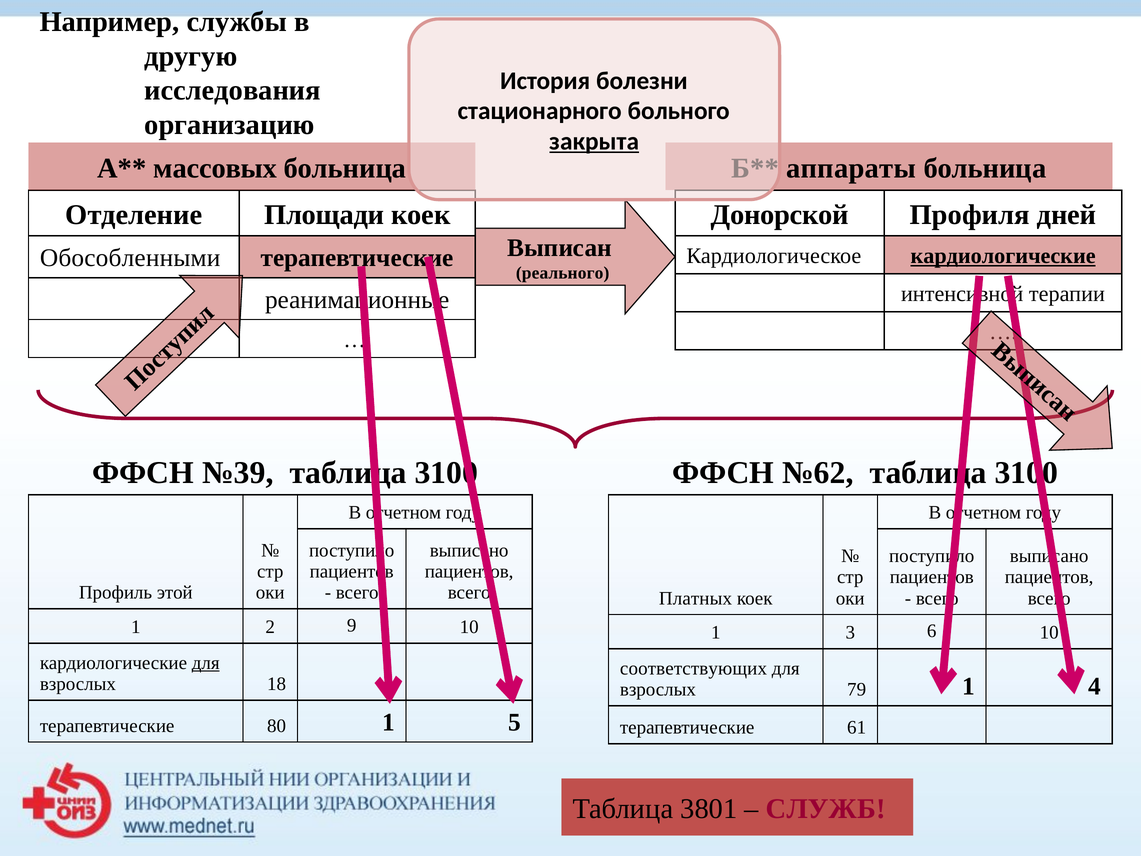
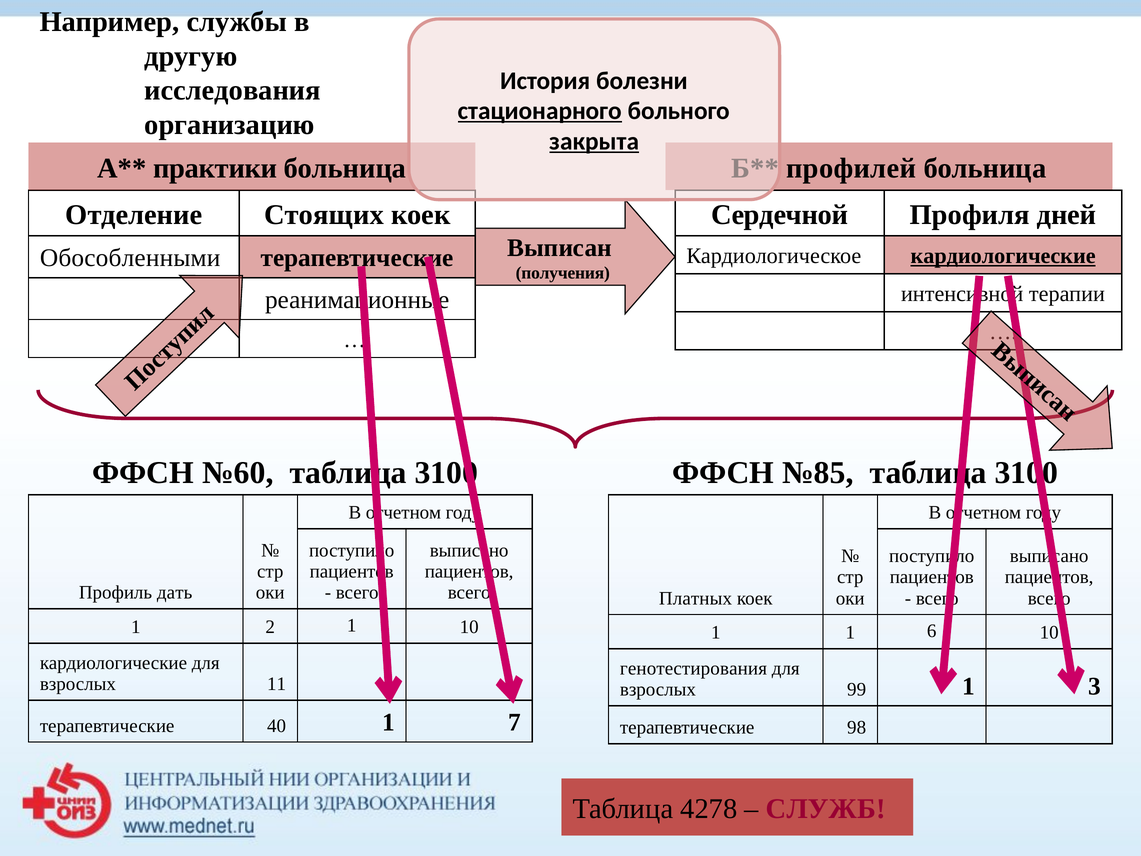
стационарного underline: none -> present (540, 111)
массовых: массовых -> практики (215, 168)
аппараты: аппараты -> профилей (851, 168)
Площади: Площади -> Стоящих (324, 215)
Донорской: Донорской -> Сердечной (780, 215)
реального: реального -> получения (563, 273)
№39: №39 -> №60 (238, 473)
№62: №62 -> №85 (818, 473)
этой: этой -> дать (175, 593)
2 9: 9 -> 1 (352, 625)
1 3: 3 -> 1 (850, 632)
для underline: present -> none (206, 663)
соответствующих: соответствующих -> генотестирования (693, 668)
18: 18 -> 11 (277, 684)
79: 79 -> 99 (857, 689)
4: 4 -> 3 (1095, 686)
80: 80 -> 40 (277, 726)
5: 5 -> 7 (515, 722)
61: 61 -> 98 (857, 727)
3801: 3801 -> 4278 (709, 809)
